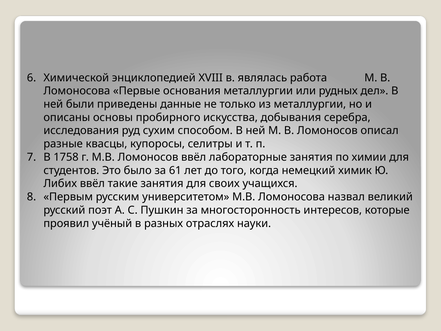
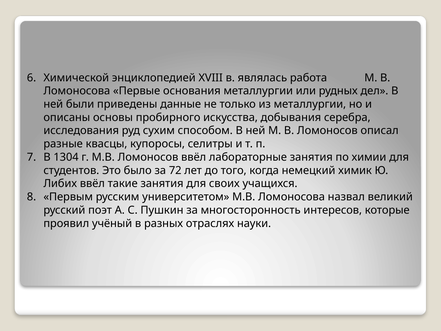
1758: 1758 -> 1304 (66, 157)
61: 61 -> 72 (175, 170)
